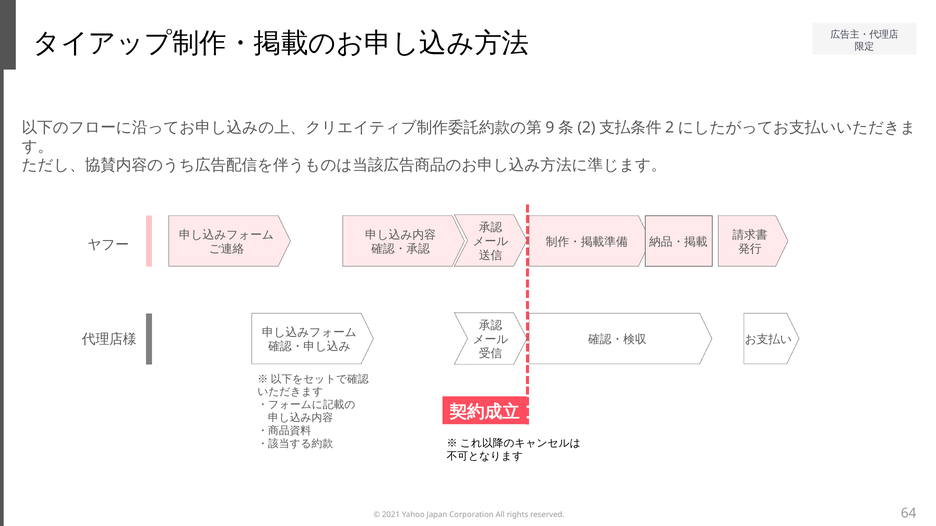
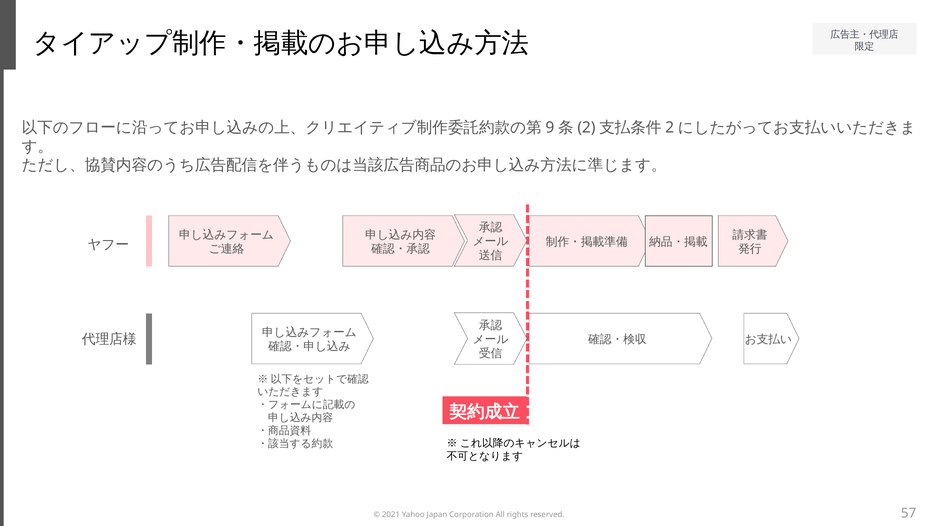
64: 64 -> 57 (909, 514)
